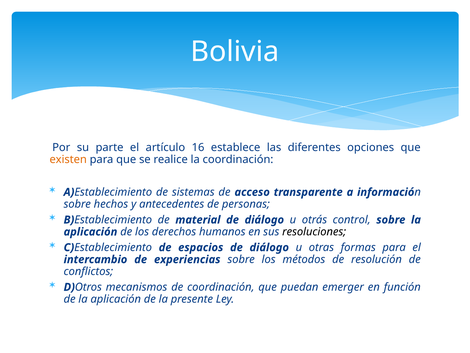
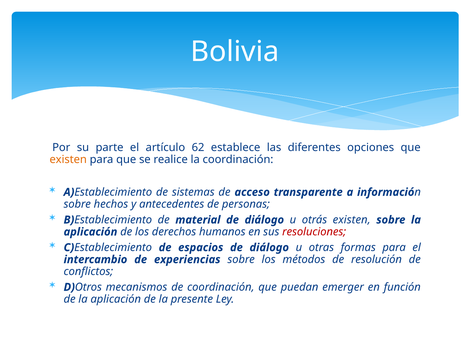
16: 16 -> 62 (198, 147)
otrás control: control -> existen (352, 220)
resoluciones colour: black -> red (314, 232)
